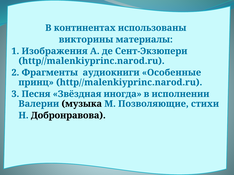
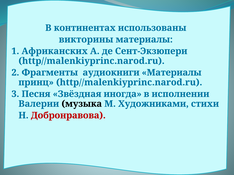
Изображения: Изображения -> Африканских (55, 51)
аудиокниги Особенные: Особенные -> Материалы (172, 73)
Позволяющие: Позволяющие -> Художниками (153, 104)
Добронравова colour: black -> red (68, 116)
